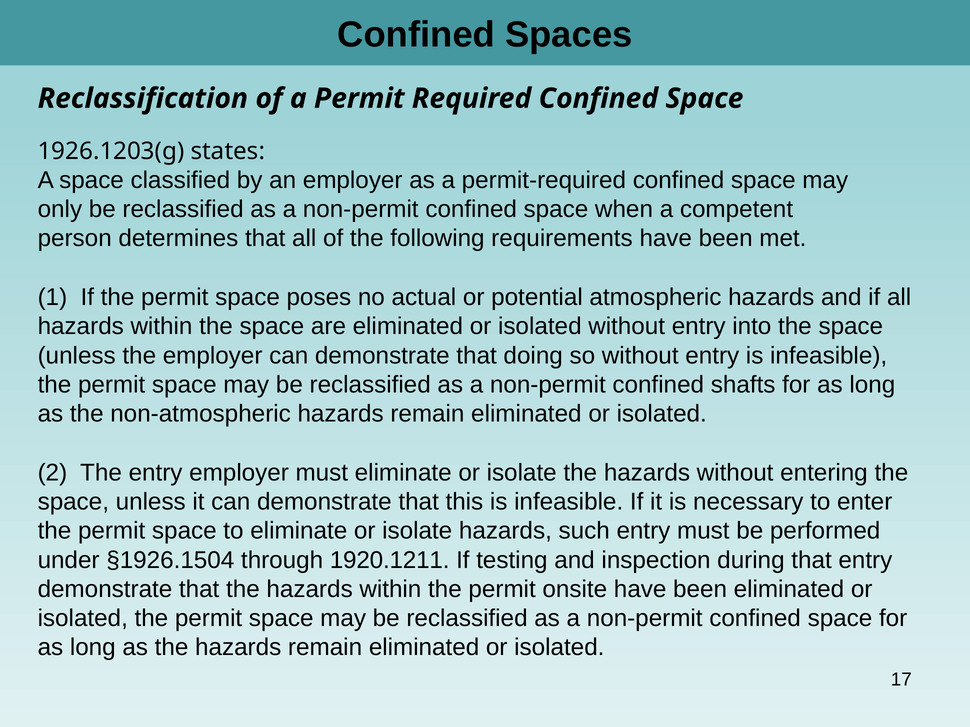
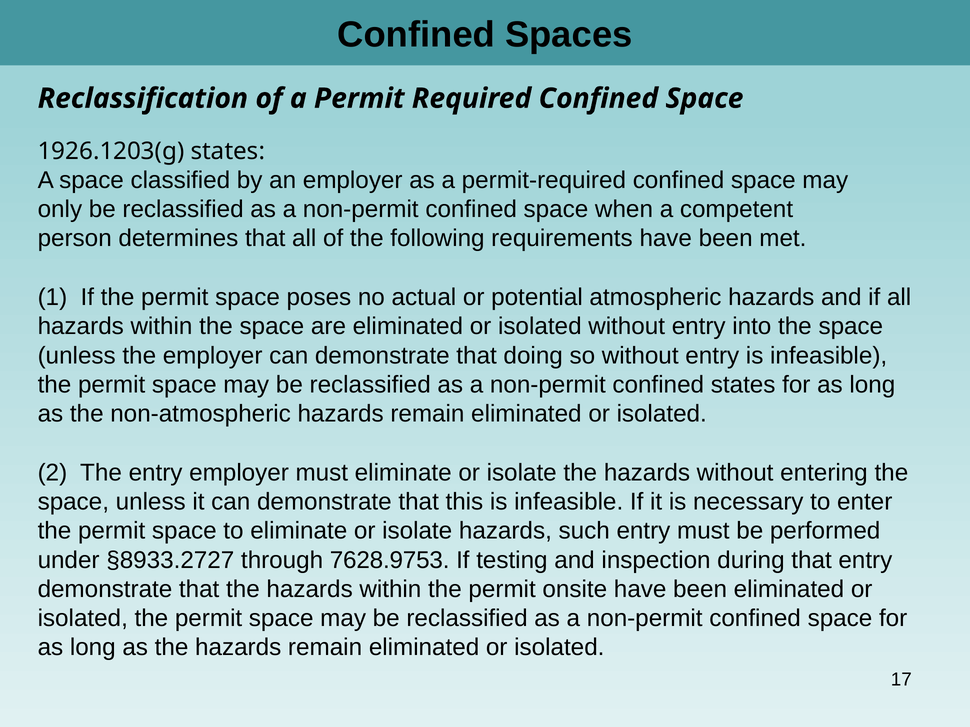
confined shafts: shafts -> states (743, 385)
§1926.1504: §1926.1504 -> §8933.2727 (170, 560)
1920.1211: 1920.1211 -> 7628.9753 (390, 560)
